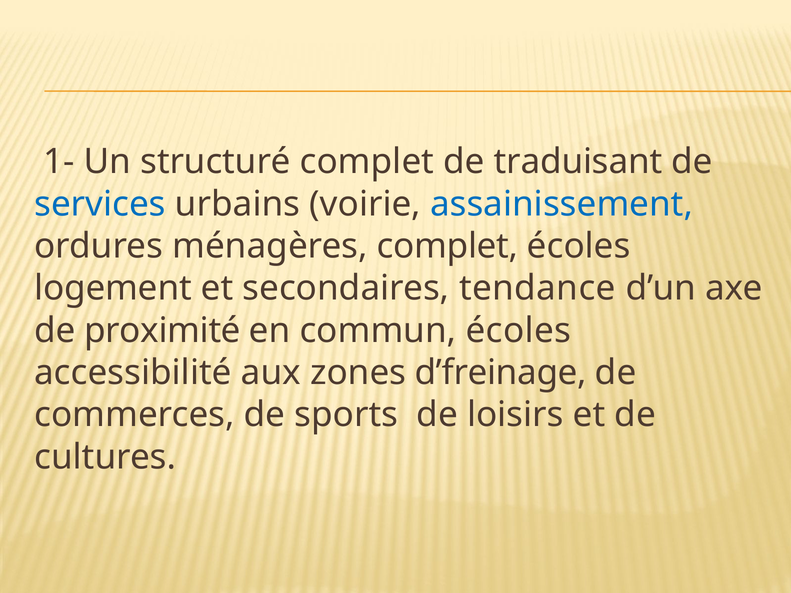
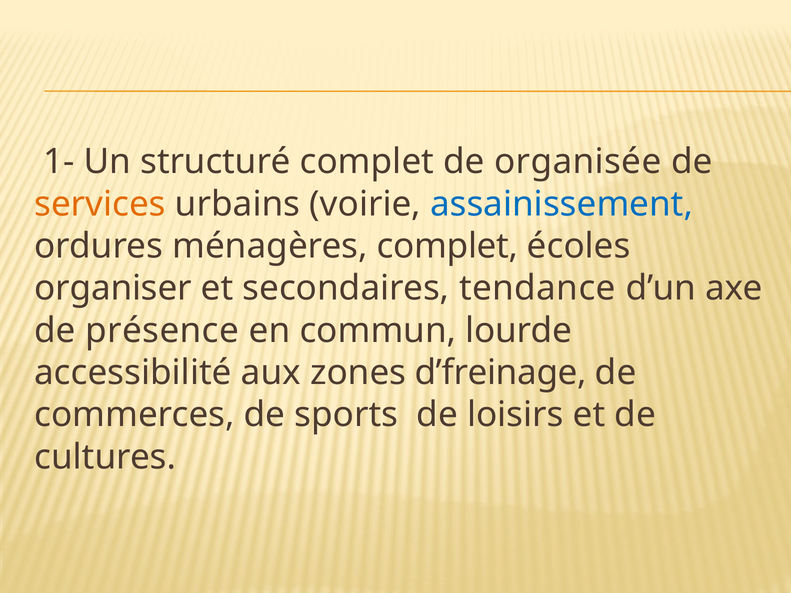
traduisant: traduisant -> organisée (578, 162)
services colour: blue -> orange (100, 204)
logement: logement -> organiser (113, 288)
proximité: proximité -> présence (162, 331)
commun écoles: écoles -> lourde (519, 331)
